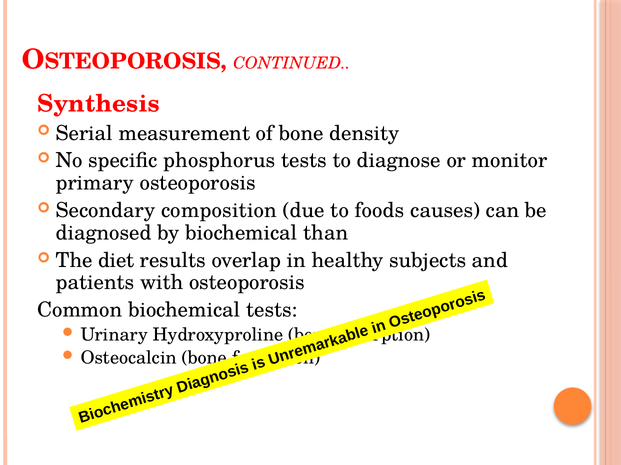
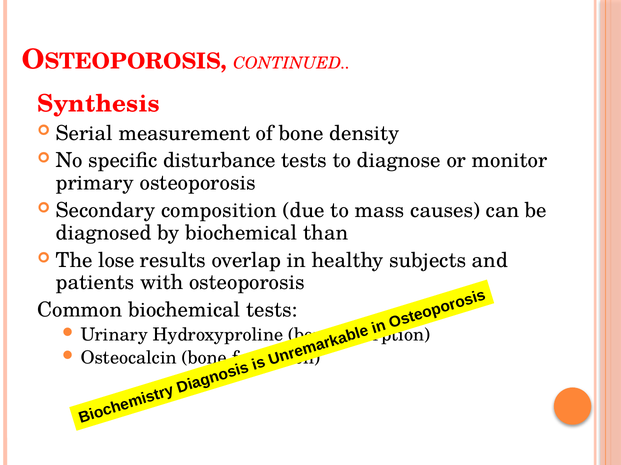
phosphorus: phosphorus -> disturbance (219, 161)
foods: foods -> mass (380, 211)
diet: diet -> lose (116, 261)
